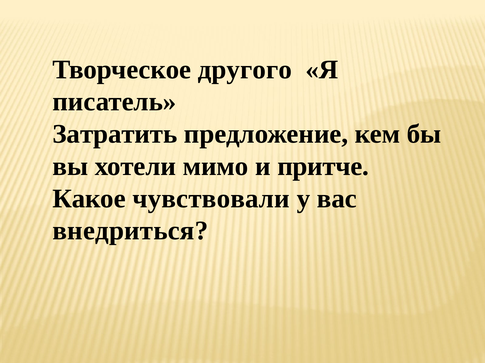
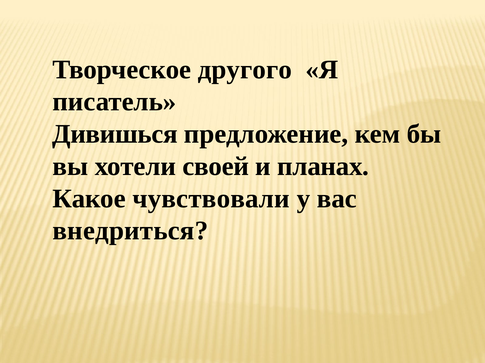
Затратить: Затратить -> Дивишься (115, 134)
мимо: мимо -> своей (216, 167)
притче: притче -> планах (323, 167)
